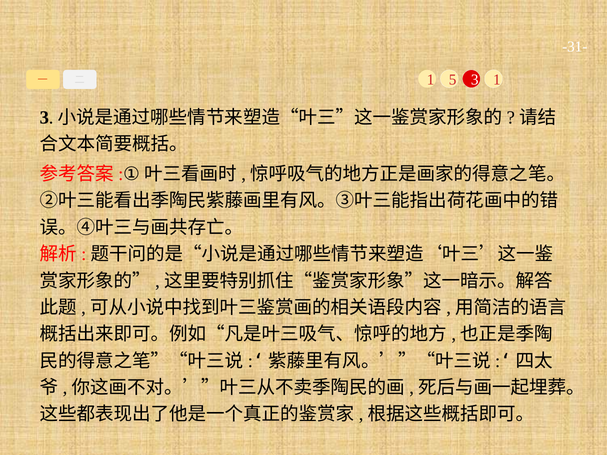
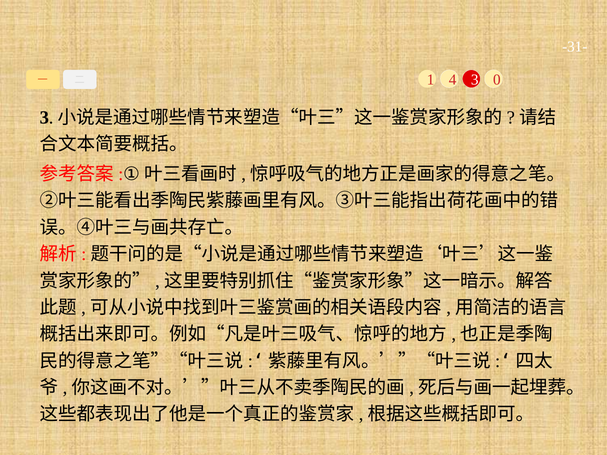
5: 5 -> 4 (453, 80)
3 1: 1 -> 0 (497, 80)
